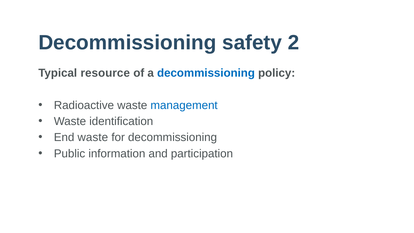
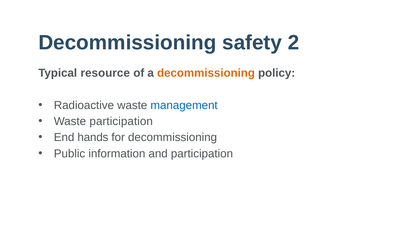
decommissioning colour: blue -> orange (206, 73)
Waste identification: identification -> participation (121, 121)
End waste: waste -> hands (93, 137)
